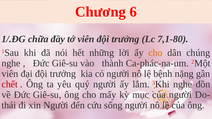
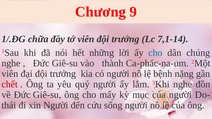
6: 6 -> 9 (133, 12)
7,1-80: 7,1-80 -> 7,1-14 (173, 39)
cho colour: orange -> blue (155, 53)
